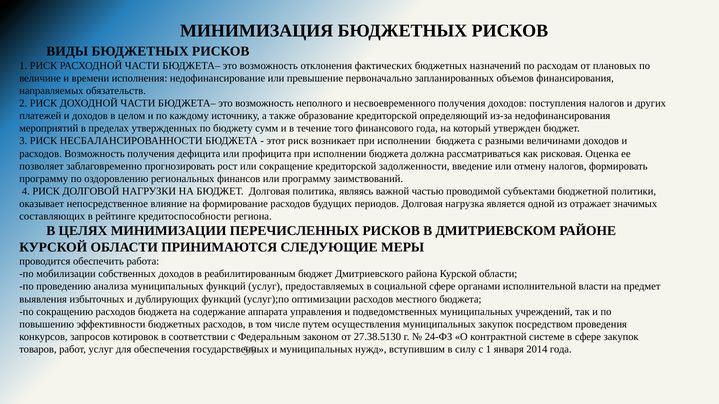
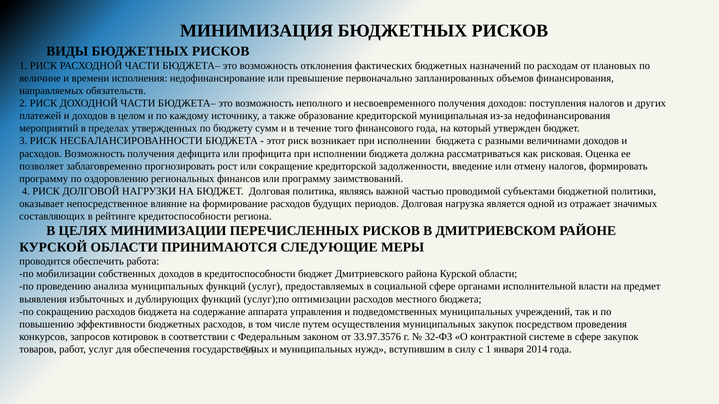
определяющий: определяющий -> муниципальная (454, 116)
в реабилитированным: реабилитированным -> кредитоспособности (250, 274)
27.38.5130: 27.38.5130 -> 33.97.3576 (377, 337)
24-ФЗ: 24-ФЗ -> 32-ФЗ (439, 337)
